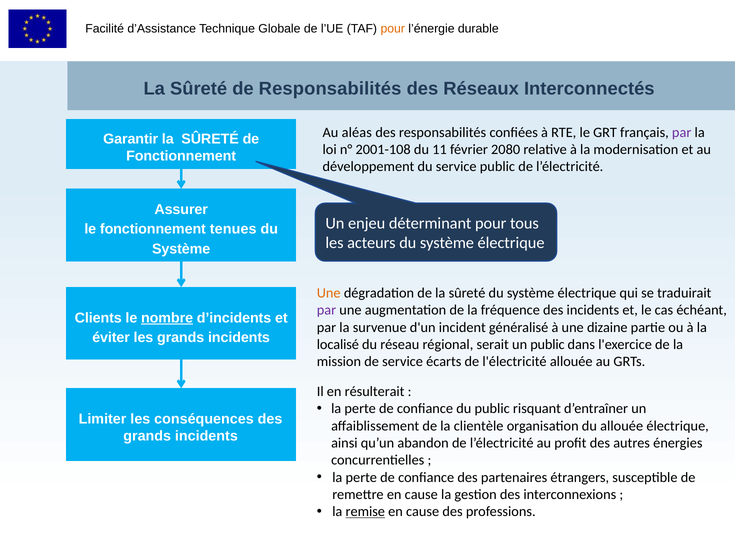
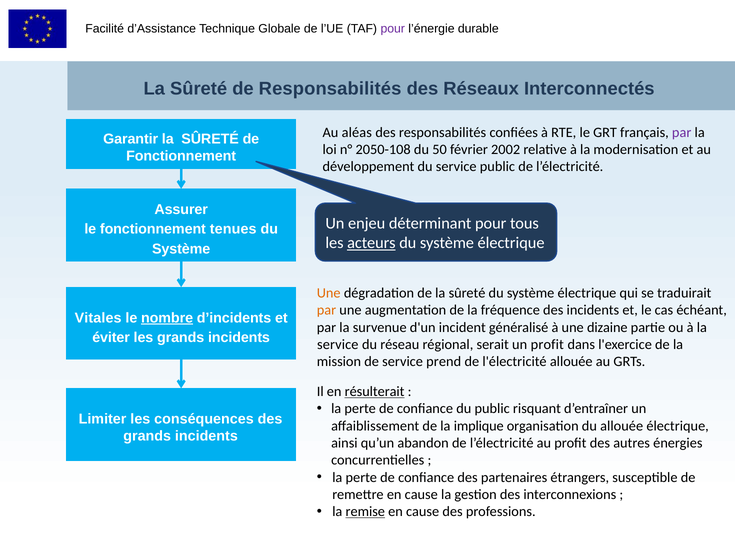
pour colour: orange -> purple (393, 29)
2001-108: 2001-108 -> 2050-108 (383, 150)
11: 11 -> 50 (440, 150)
2080: 2080 -> 2002 (506, 150)
acteurs underline: none -> present (371, 243)
par colour: purple -> orange (326, 310)
Clients: Clients -> Vitales (98, 318)
localisé: localisé -> service (338, 345)
un public: public -> profit (547, 345)
écarts: écarts -> prend (444, 362)
résulterait underline: none -> present (375, 392)
clientèle: clientèle -> implique (479, 426)
